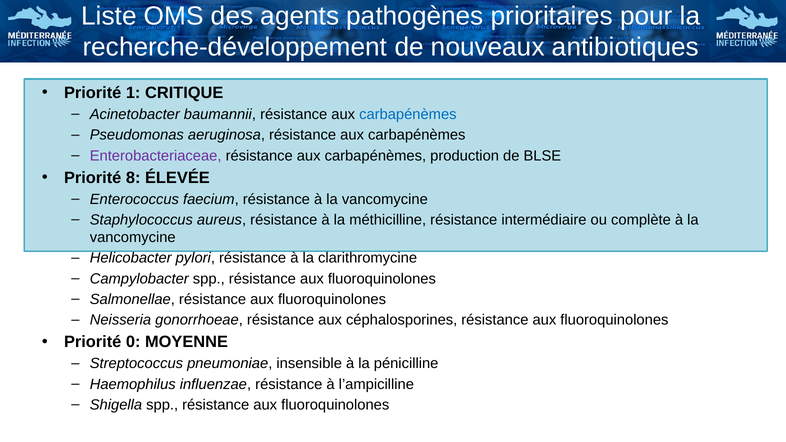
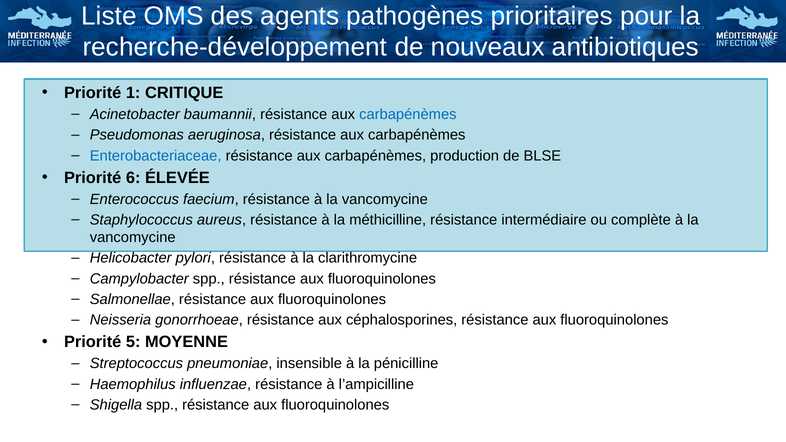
Enterobacteriaceae colour: purple -> blue (156, 156)
8: 8 -> 6 (133, 178)
0: 0 -> 5 (133, 342)
